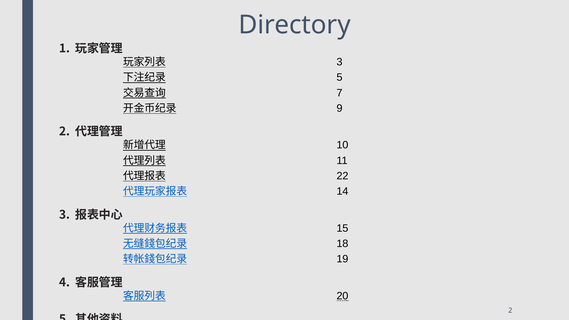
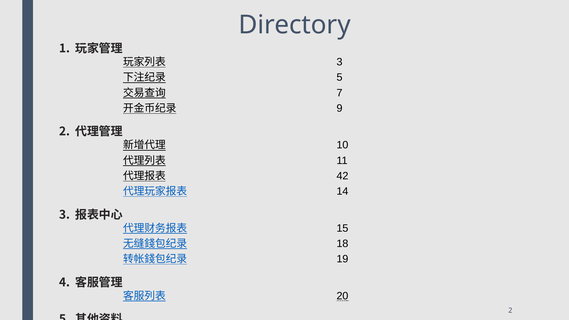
22: 22 -> 42 (342, 176)
